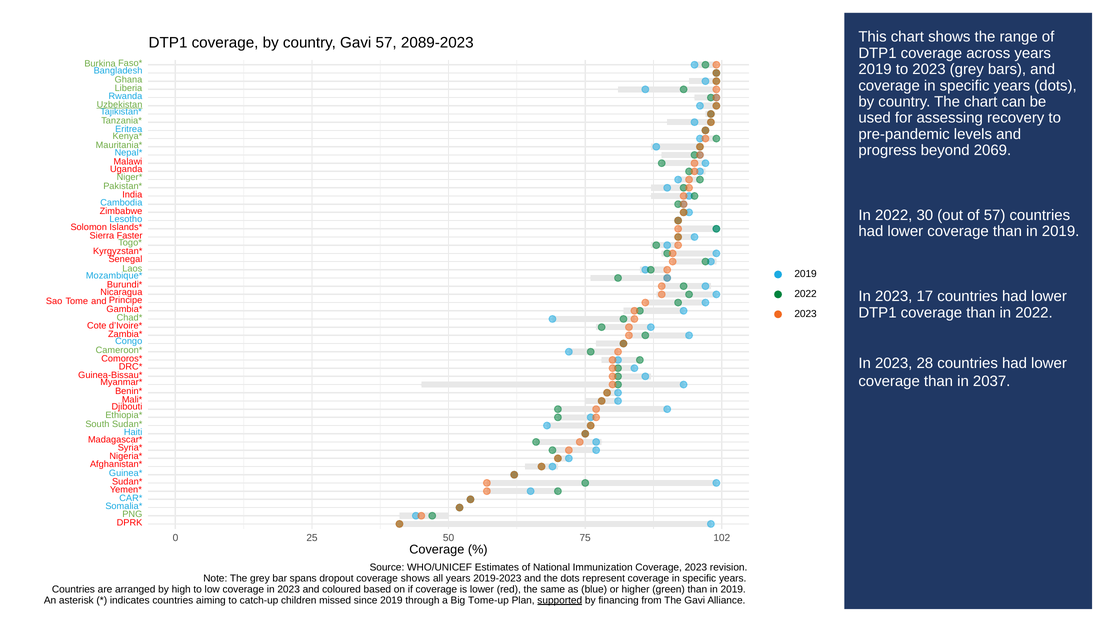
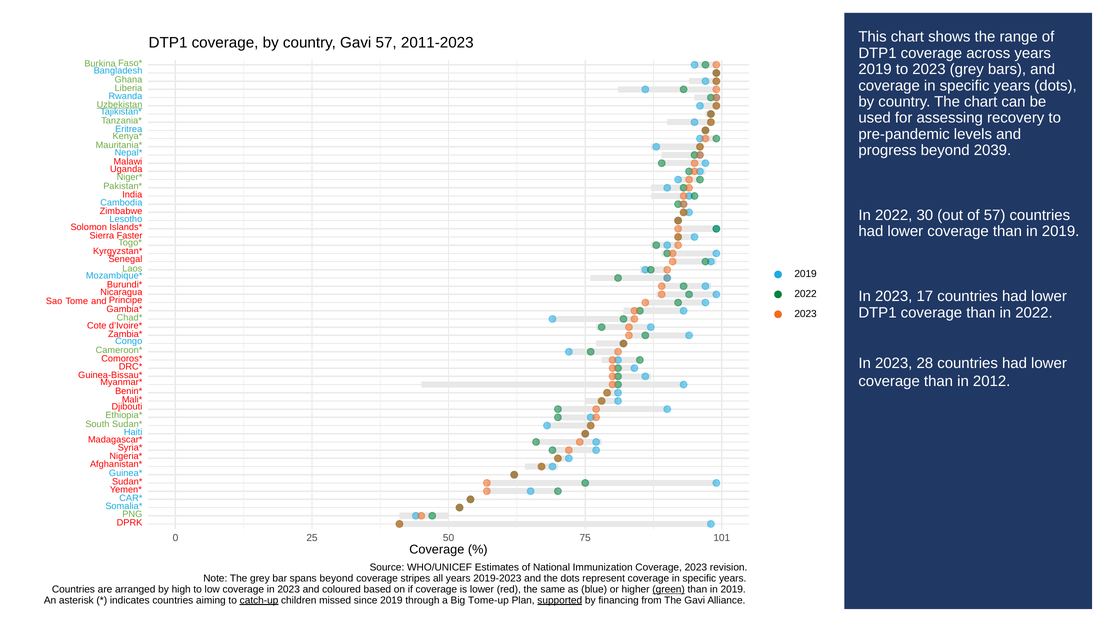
2089-2023: 2089-2023 -> 2011-2023 (437, 43)
2069: 2069 -> 2039 (992, 150)
2037: 2037 -> 2012 (992, 382)
102: 102 -> 101 (722, 538)
spans dropout: dropout -> beyond (336, 578)
coverage shows: shows -> stripes (415, 578)
green underline: none -> present (669, 589)
catch-up underline: none -> present (259, 600)
